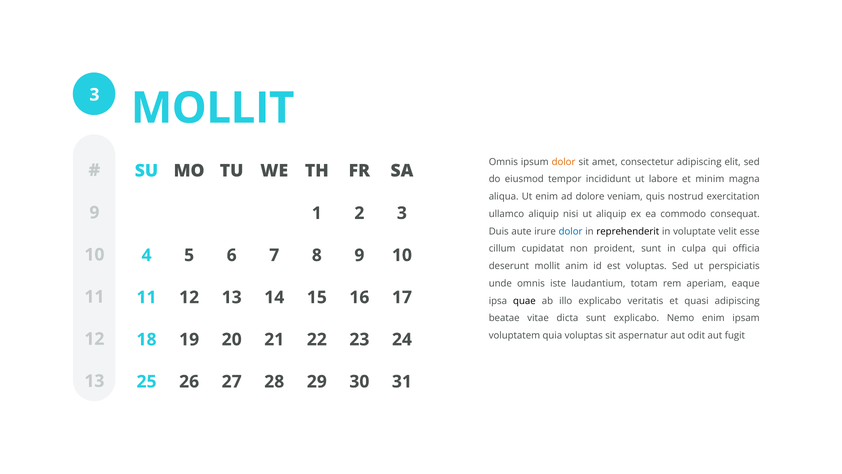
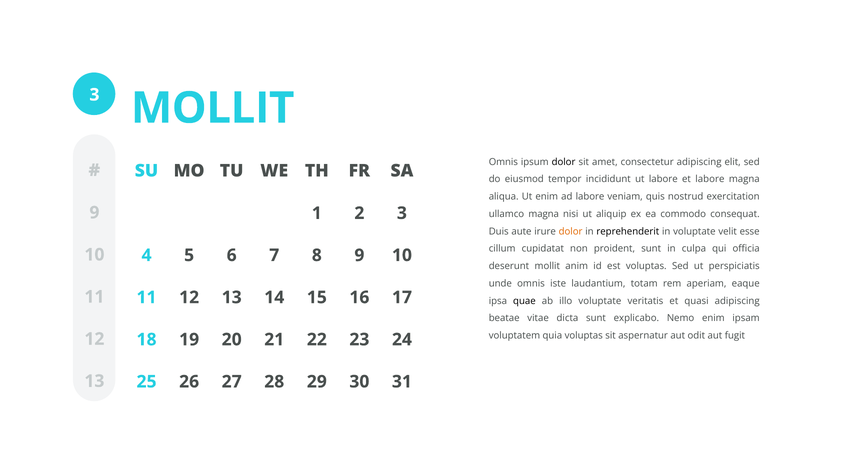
dolor colour: orange -> black (564, 162)
et minim: minim -> labore (710, 179)
ad dolore: dolore -> labore (590, 197)
ullamco aliquip: aliquip -> magna (544, 214)
dolor colour: blue -> orange (571, 231)
illo explicabo: explicabo -> voluptate (600, 301)
